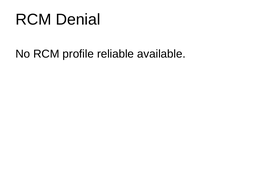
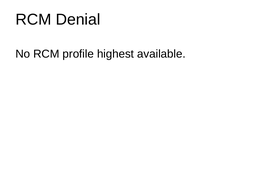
reliable: reliable -> highest (115, 54)
